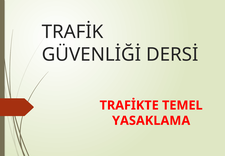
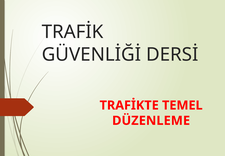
YASAKLAMA: YASAKLAMA -> DÜZENLEME (151, 120)
